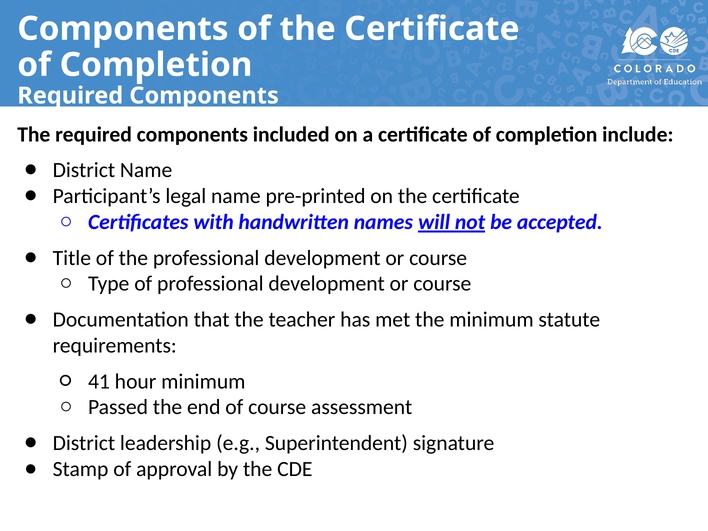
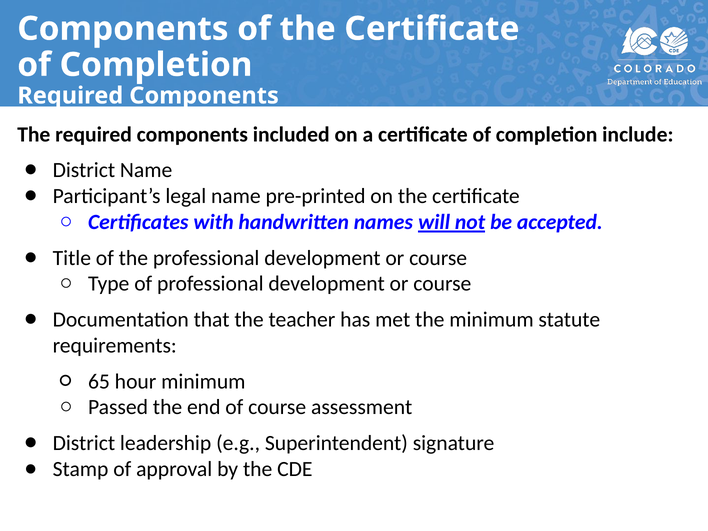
41: 41 -> 65 (99, 381)
